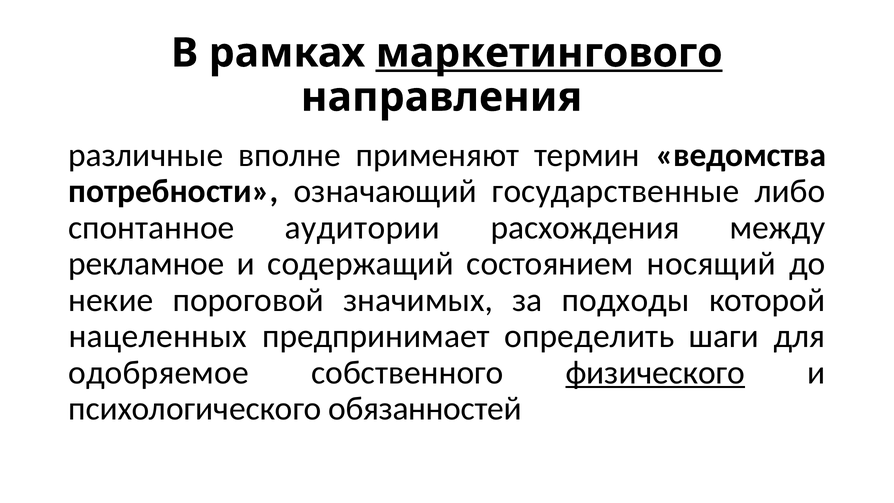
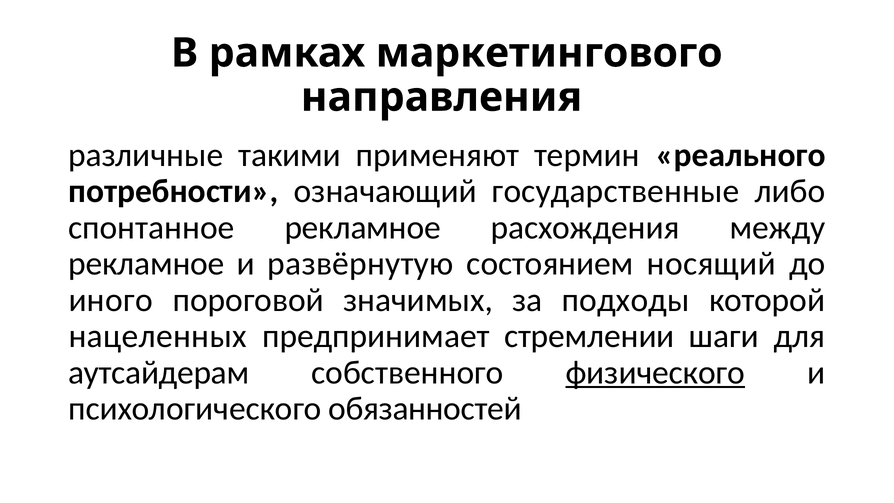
маркетингового underline: present -> none (549, 53)
вполне: вполне -> такими (290, 155)
ведомства: ведомства -> реального (741, 155)
спонтанное аудитории: аудитории -> рекламное (363, 228)
содержащий: содержащий -> развёрнутую (360, 264)
некие: некие -> иного (111, 300)
определить: определить -> стремлении (589, 336)
одобряемое: одобряемое -> аутсайдерам (159, 372)
